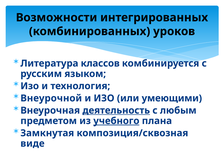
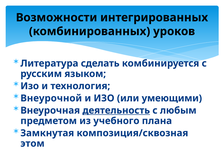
классов: классов -> сделать (100, 63)
учебного underline: present -> none (116, 121)
виде: виде -> этом (32, 143)
